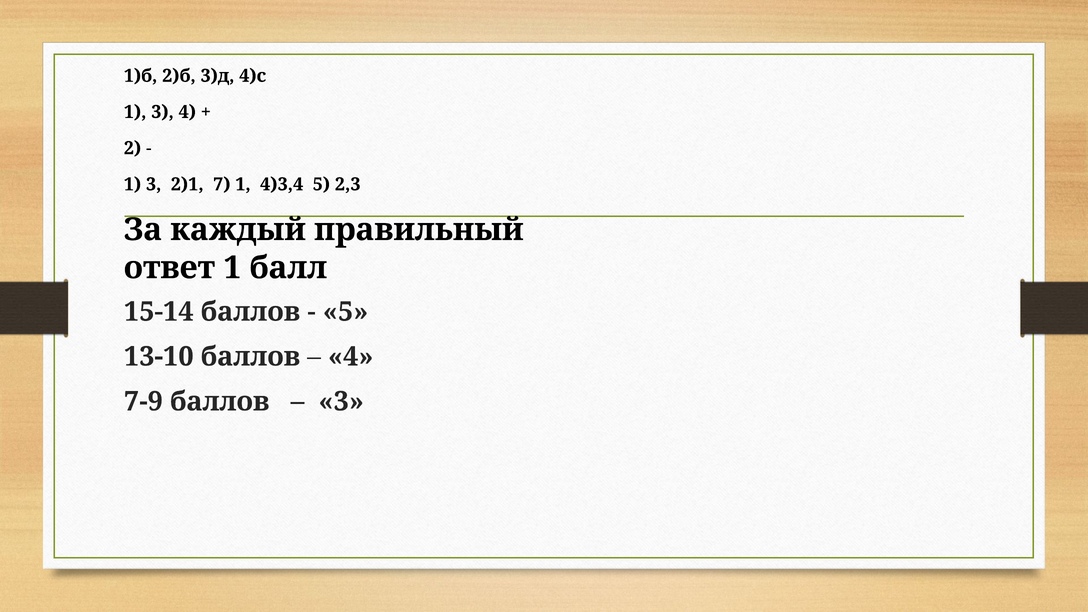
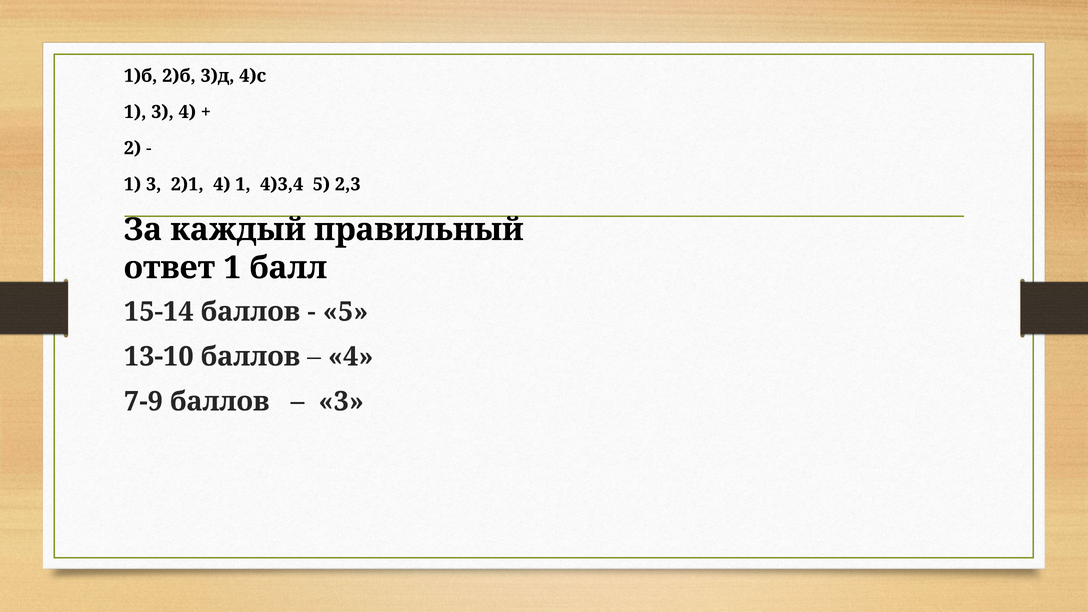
2)1 7: 7 -> 4 (222, 184)
